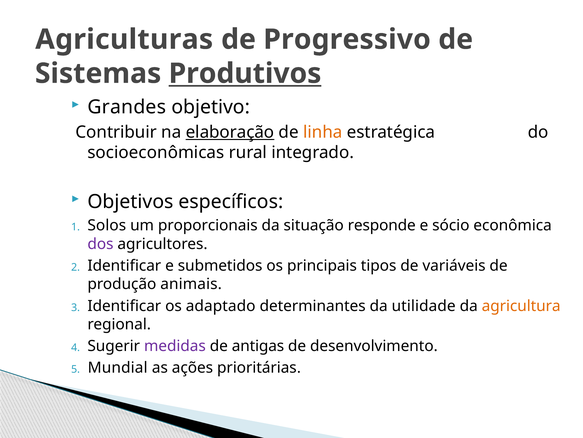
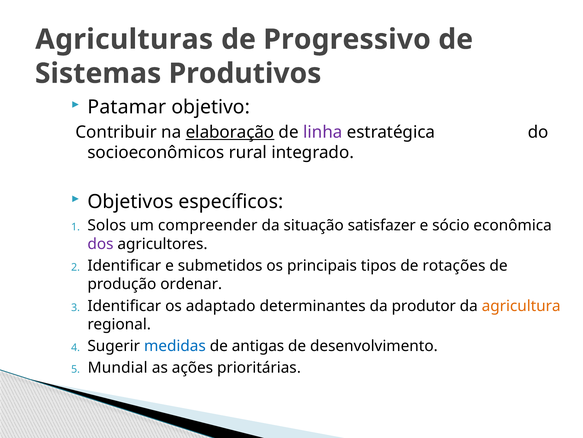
Produtivos underline: present -> none (245, 73)
Grandes: Grandes -> Patamar (127, 107)
linha colour: orange -> purple (323, 132)
socioeconômicas: socioeconômicas -> socioeconômicos (156, 152)
proporcionais: proporcionais -> compreender (208, 225)
responde: responde -> satisfazer (382, 225)
variáveis: variáveis -> rotações (454, 265)
animais: animais -> ordenar (191, 284)
utilidade: utilidade -> produtor (424, 305)
medidas colour: purple -> blue (175, 346)
